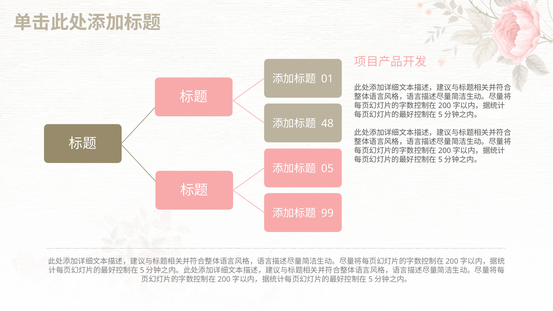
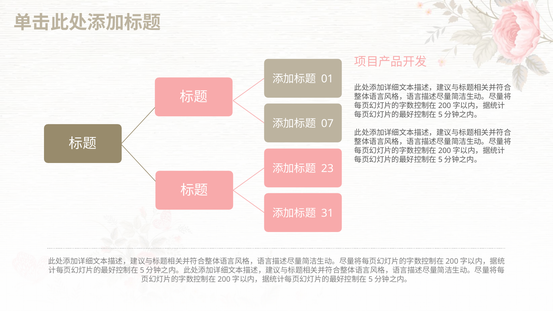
48: 48 -> 07 (327, 124)
05: 05 -> 23 (327, 169)
99: 99 -> 31 (327, 213)
